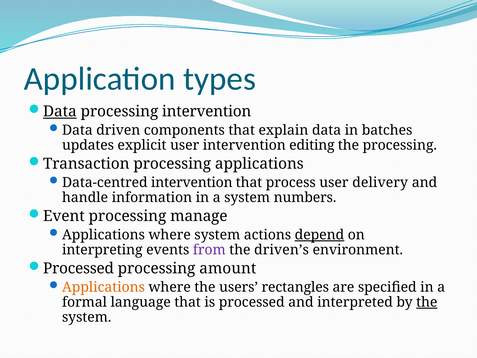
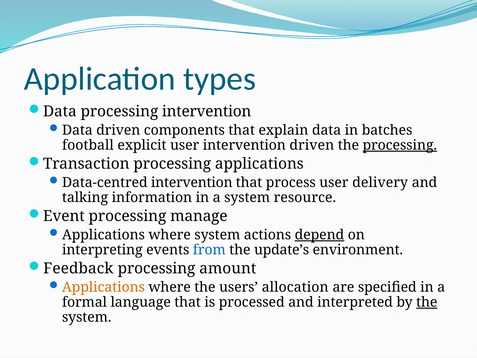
Data underline: present -> none (60, 111)
updates: updates -> football (88, 145)
intervention editing: editing -> driven (312, 145)
processing underline: none -> present (400, 145)
handle: handle -> talking (85, 197)
numbers: numbers -> resource (305, 197)
from colour: purple -> blue (209, 250)
driven’s: driven’s -> update’s (282, 250)
Processed: Processed -> Feedback (78, 268)
rectangles: rectangles -> allocation (295, 287)
